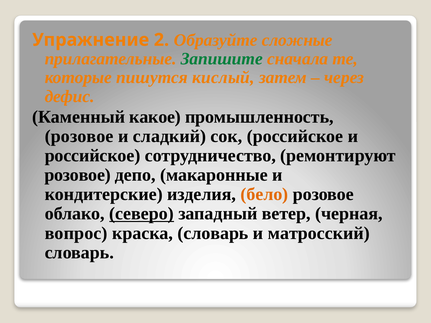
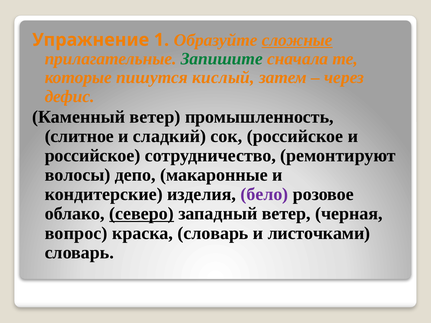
2: 2 -> 1 (161, 40)
сложные underline: none -> present (297, 40)
Каменный какое: какое -> ветер (155, 117)
розовое: розовое -> слитное (79, 136)
розовое: розовое -> волосы (78, 175)
бело colour: orange -> purple (264, 194)
матросский: матросский -> листочками (319, 233)
